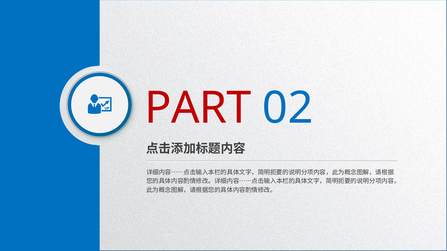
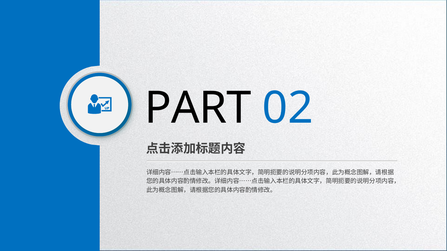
PART colour: red -> black (198, 108)
